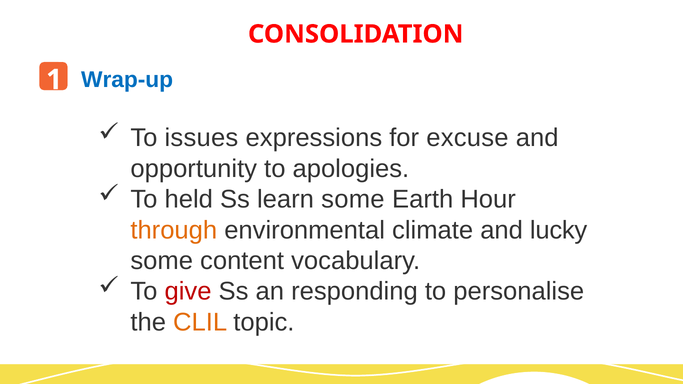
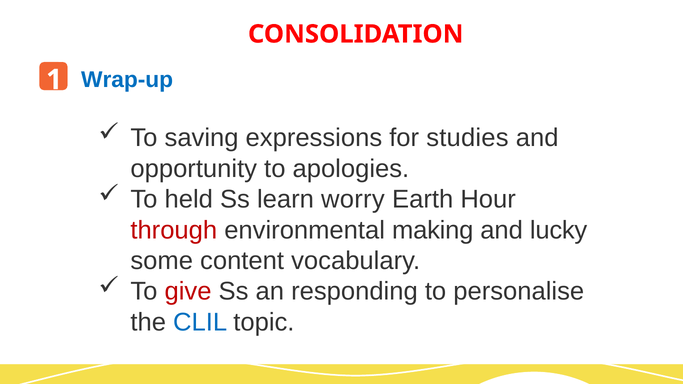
issues: issues -> saving (202, 138)
excuse: excuse -> studies (467, 138)
learn some: some -> worry (353, 199)
through colour: orange -> red (174, 230)
climate: climate -> making (433, 230)
CLIL colour: orange -> blue (200, 322)
